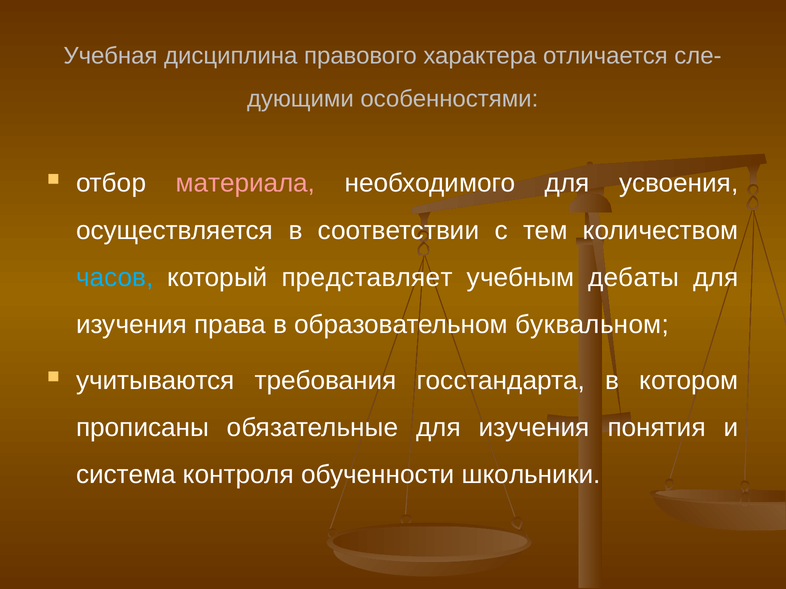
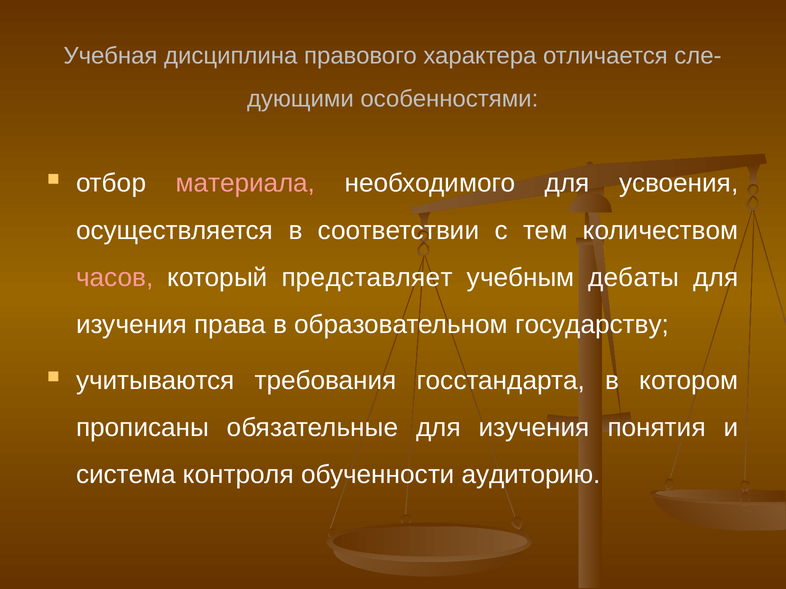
часов colour: light blue -> pink (115, 278)
буквальном: буквальном -> государству (592, 325)
школьники: школьники -> аудиторию (531, 475)
